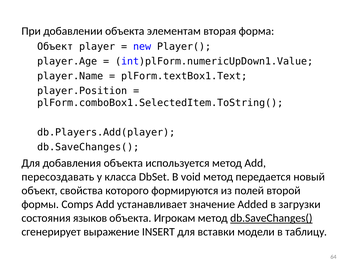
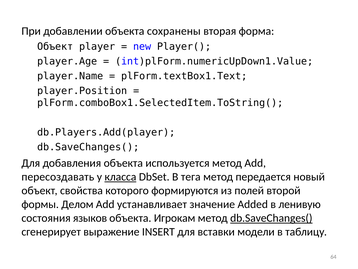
элементам: элементам -> сохранены (174, 31)
класса underline: none -> present (120, 177)
void: void -> тега (191, 177)
Comps: Comps -> Делом (77, 204)
загрузки: загрузки -> ленивую (300, 204)
